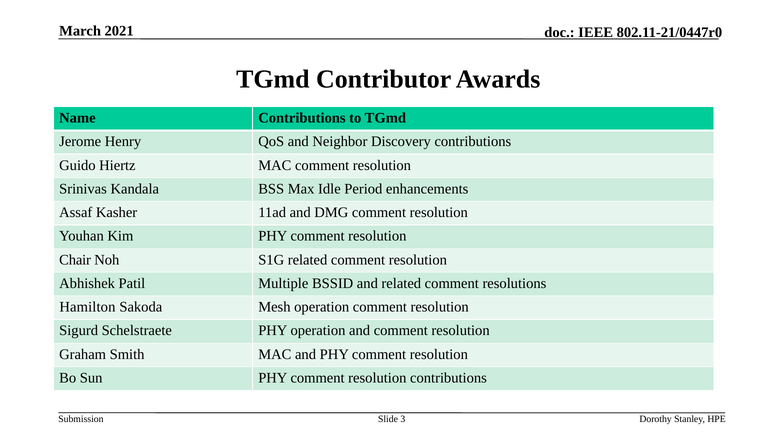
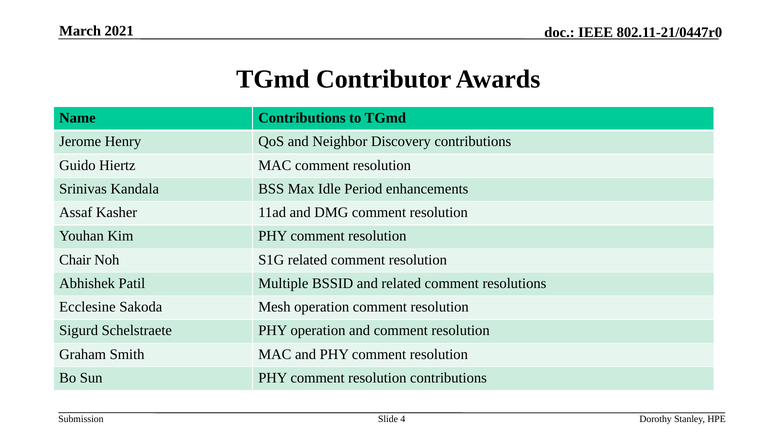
Hamilton: Hamilton -> Ecclesine (87, 307)
3: 3 -> 4 (403, 419)
